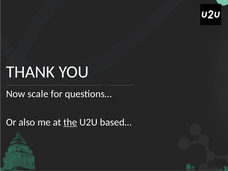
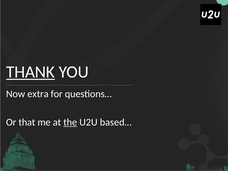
THANK underline: none -> present (30, 72)
scale: scale -> extra (38, 94)
also: also -> that (27, 122)
